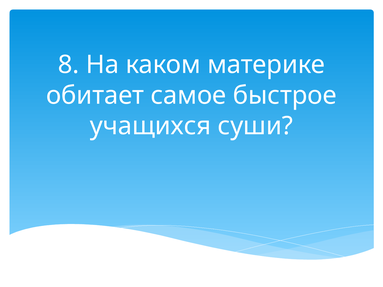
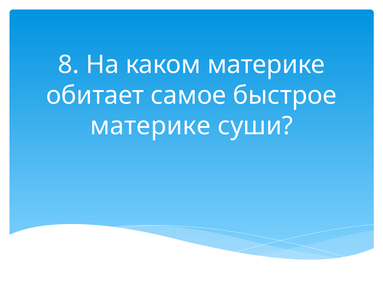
учащихся: учащихся -> материке (150, 126)
